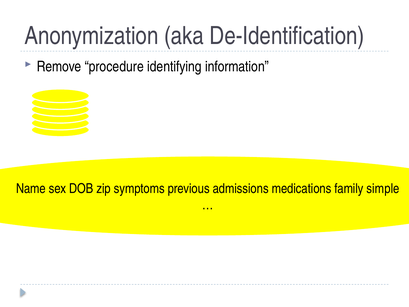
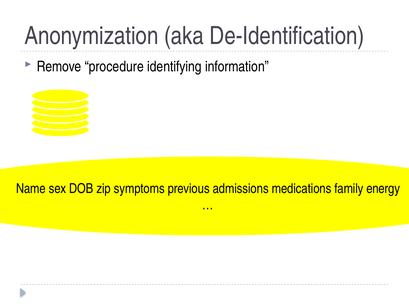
simple: simple -> energy (383, 189)
